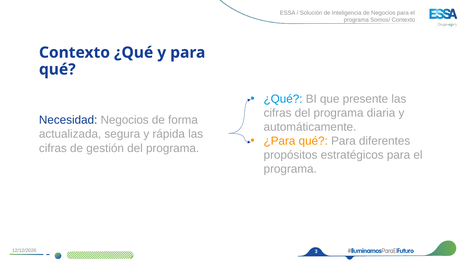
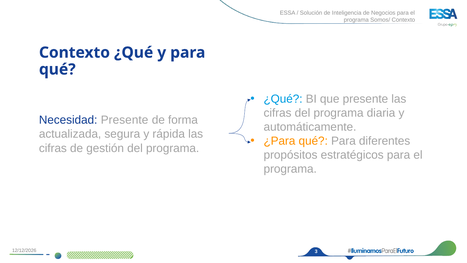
Necesidad Negocios: Negocios -> Presente (125, 120)
